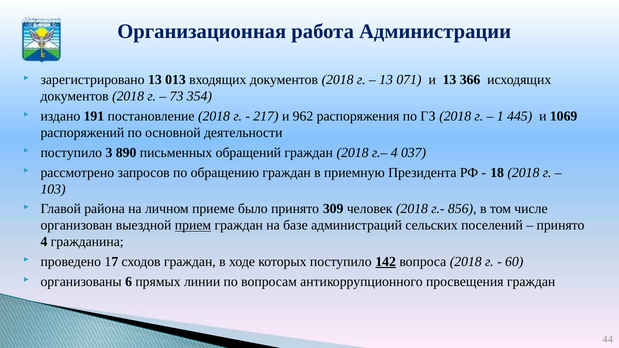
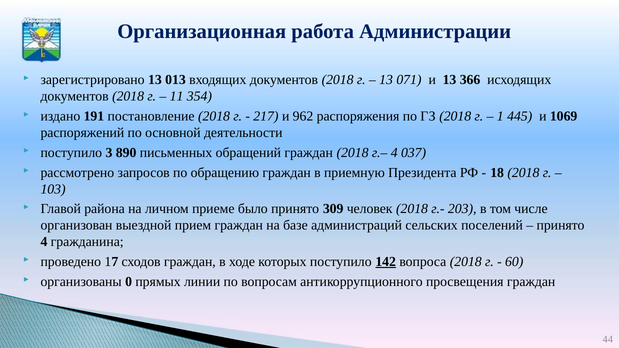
73: 73 -> 11 (177, 96)
856: 856 -> 203 (462, 209)
прием underline: present -> none (193, 225)
6: 6 -> 0 (129, 282)
